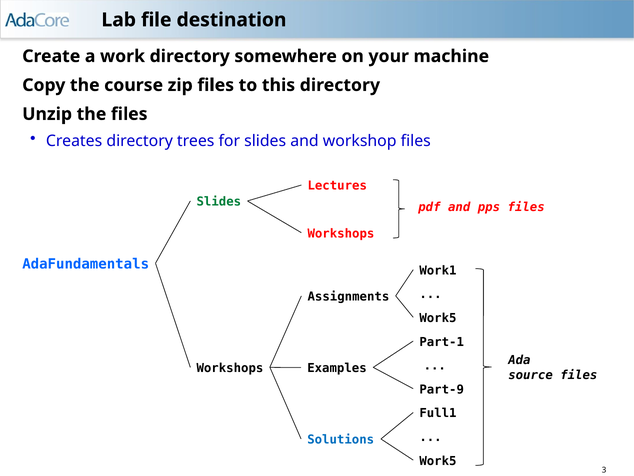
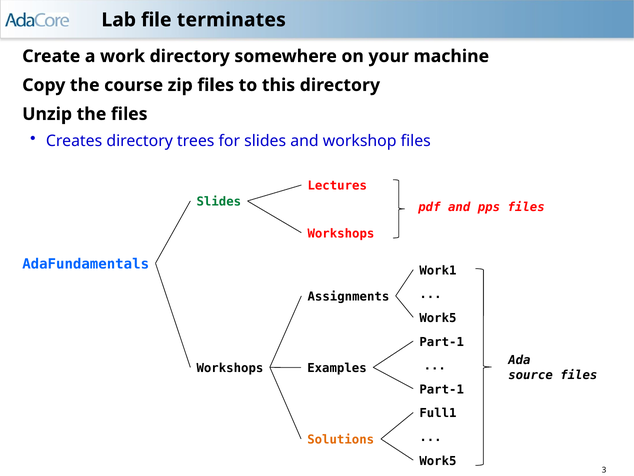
destination: destination -> terminates (231, 20)
Part-9: Part-9 -> Part-1 (442, 389)
Solutions colour: blue -> orange (341, 439)
